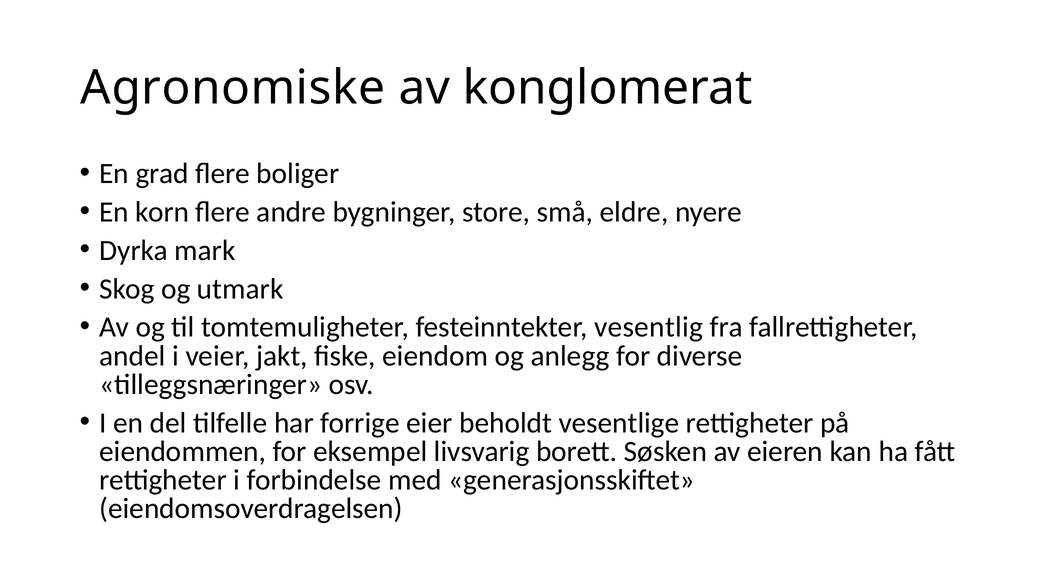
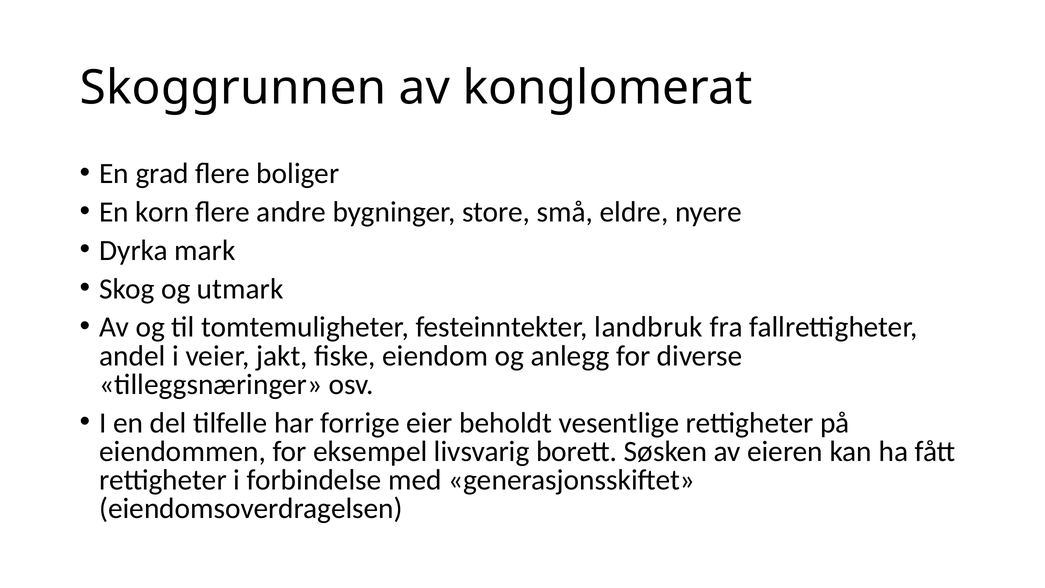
Agronomiske: Agronomiske -> Skoggrunnen (233, 88)
vesentlig: vesentlig -> landbruk (649, 327)
